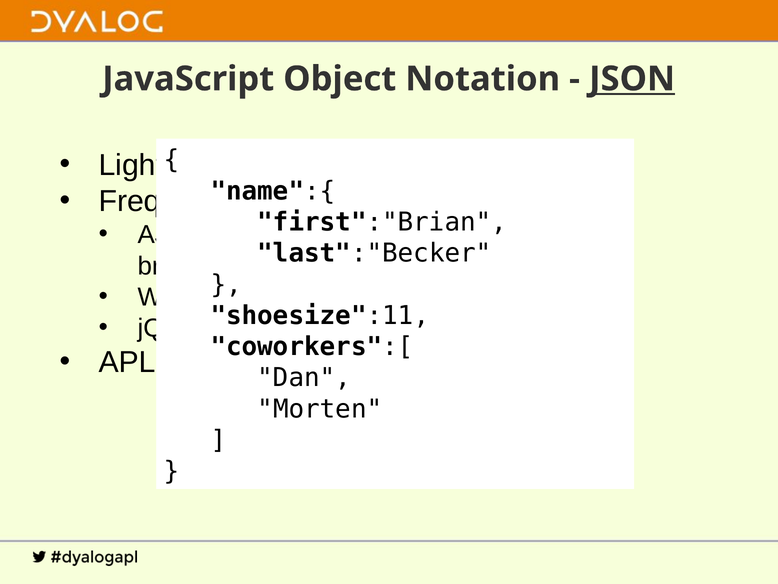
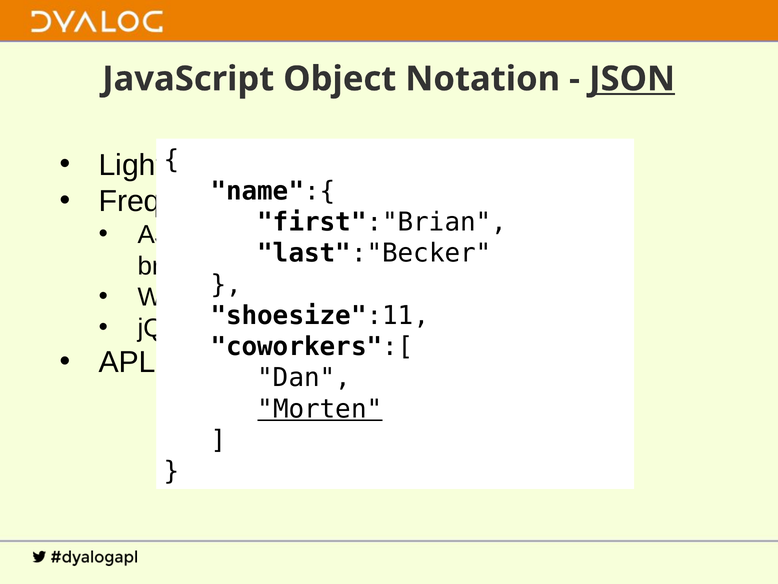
Morten underline: none -> present (320, 409)
